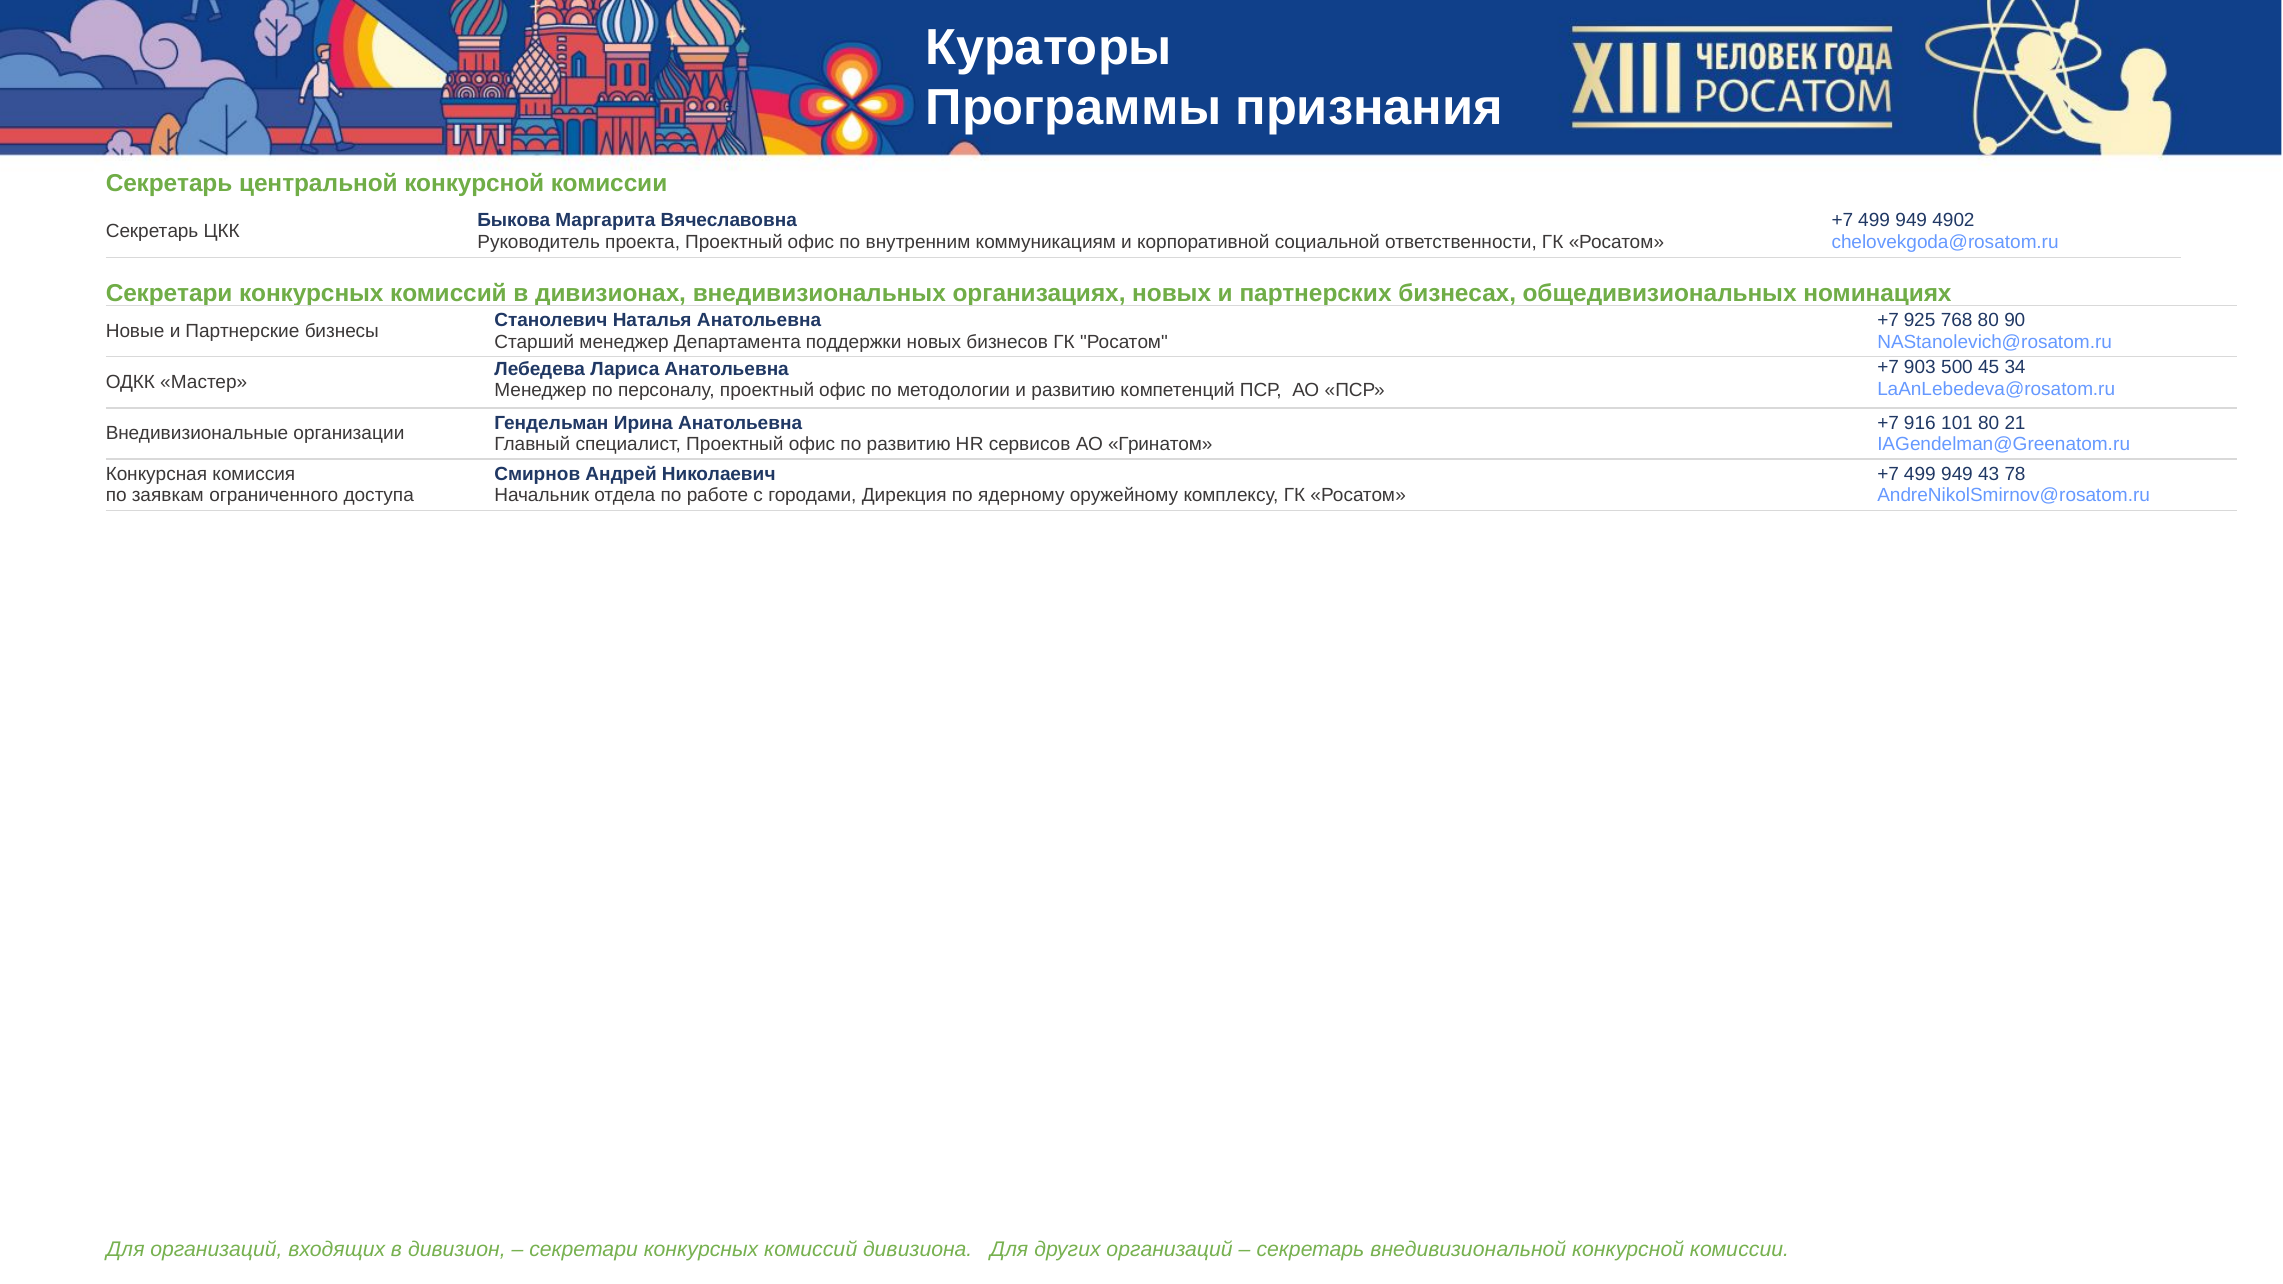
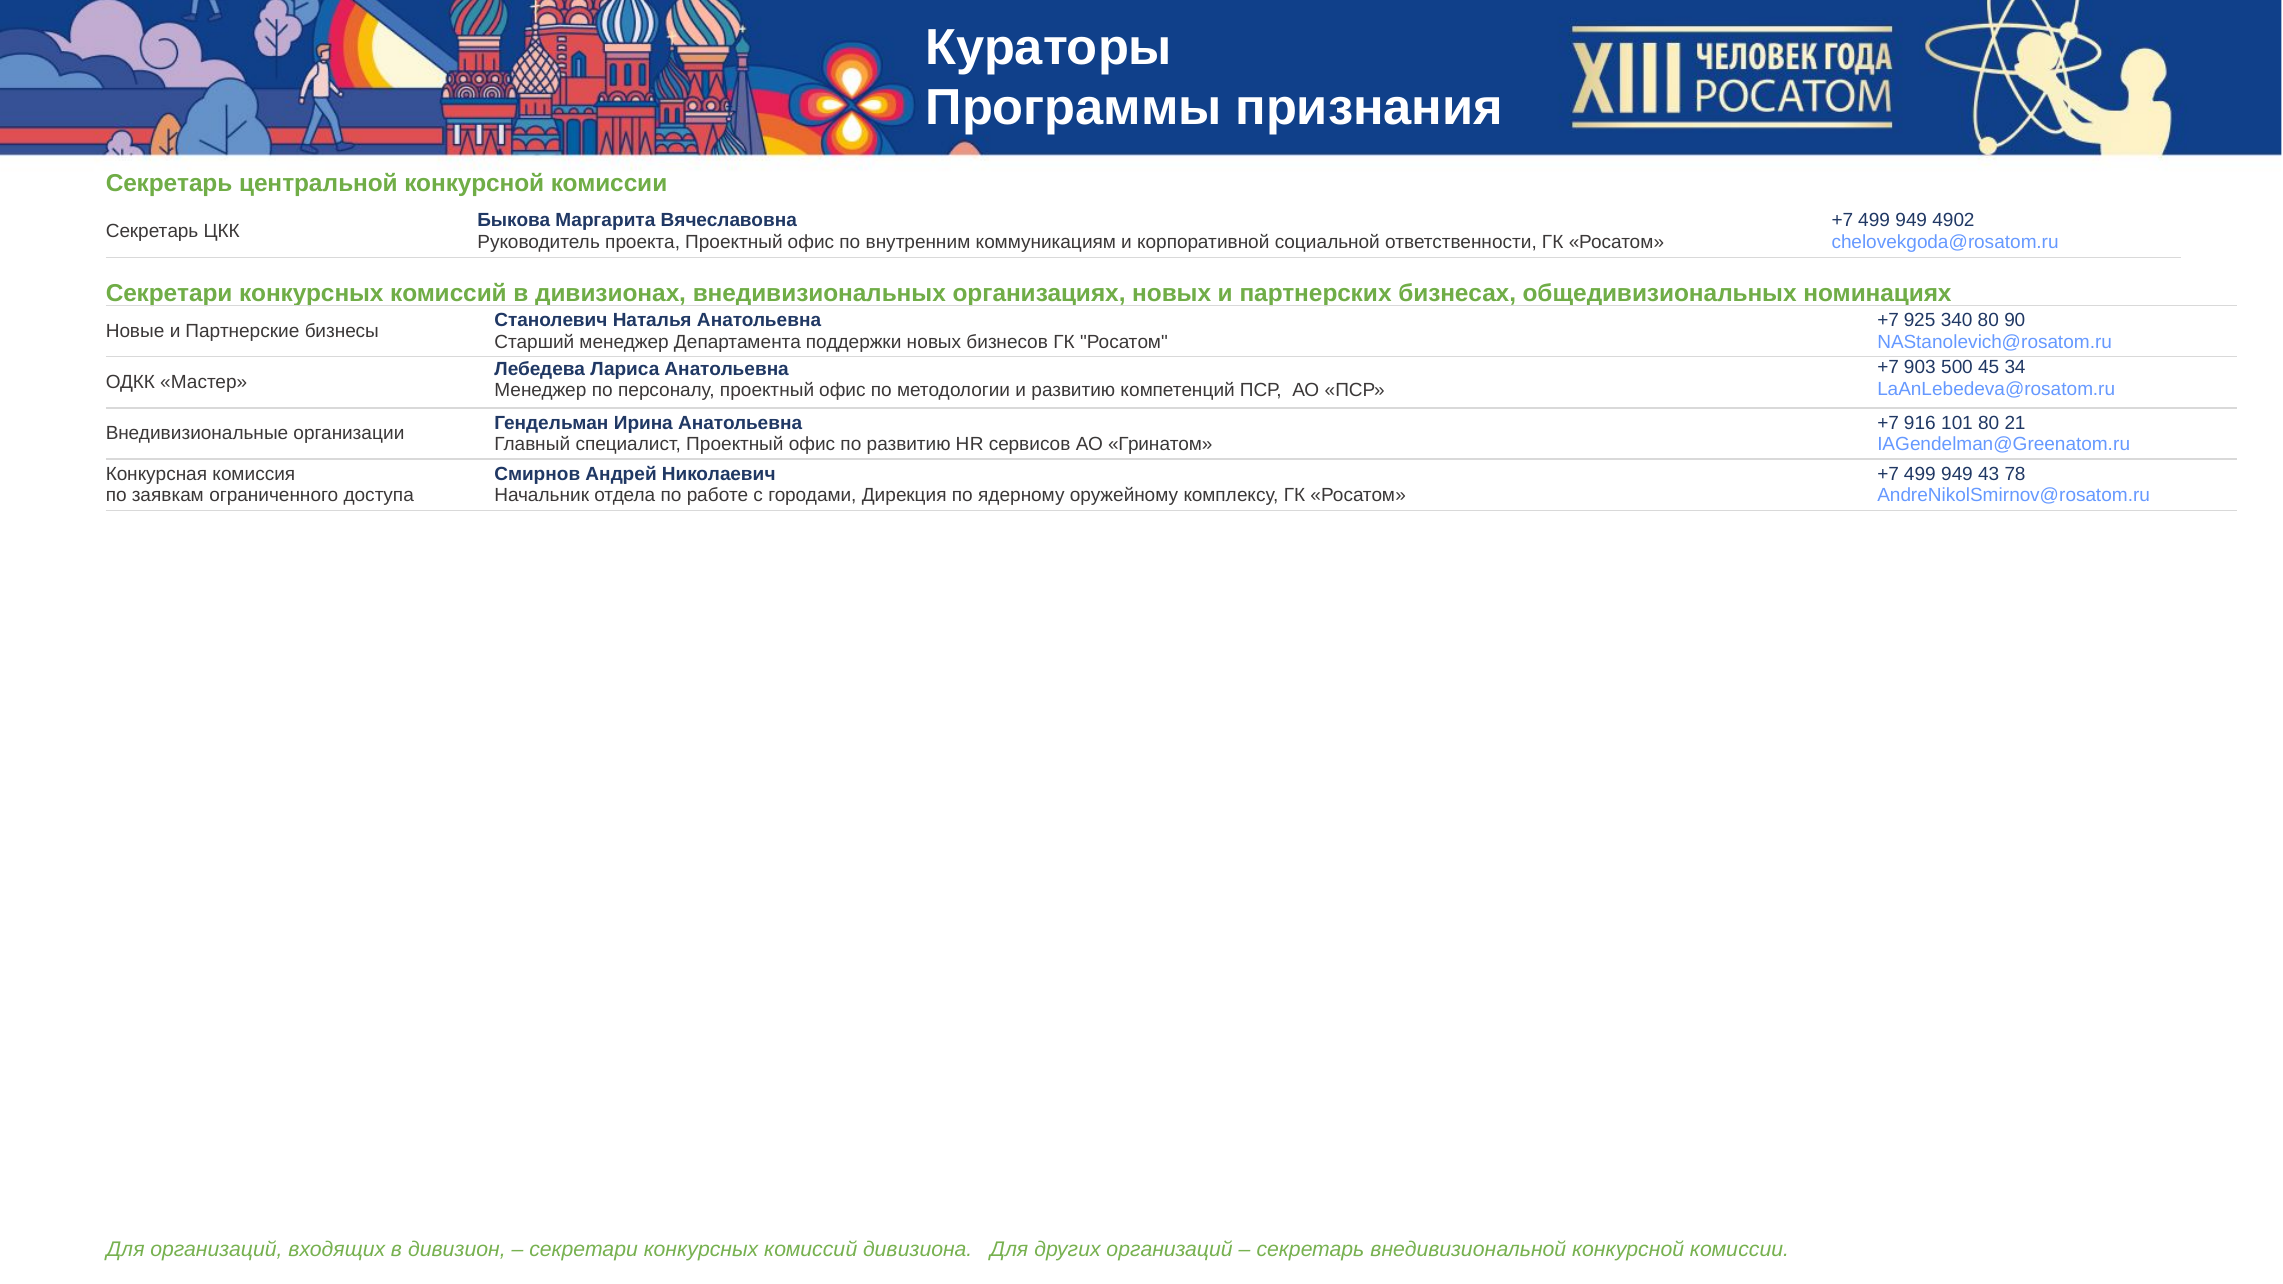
768: 768 -> 340 (1957, 321)
